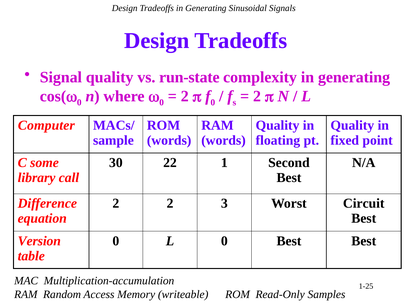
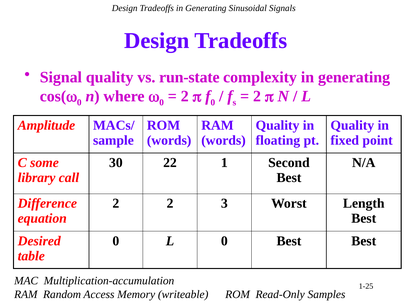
Computer: Computer -> Amplitude (46, 125)
Circuit: Circuit -> Length (364, 203)
Version: Version -> Desired (39, 241)
